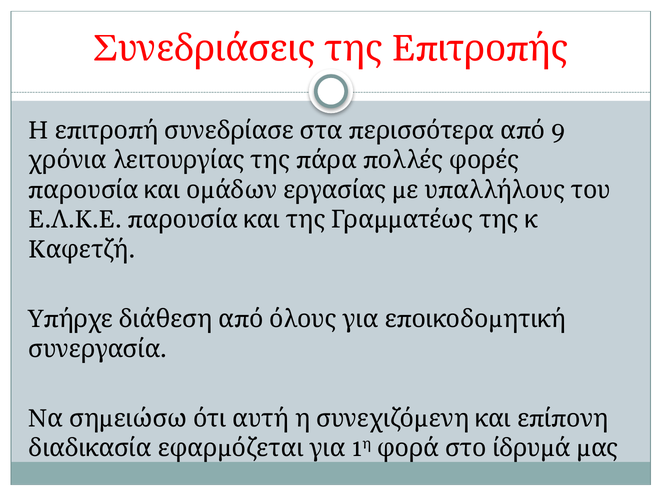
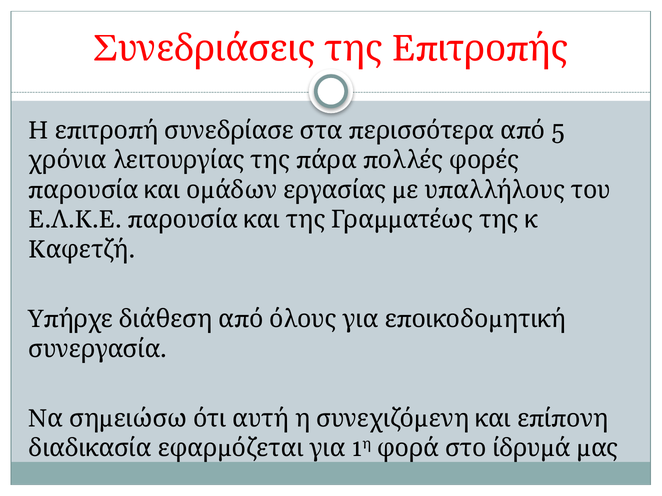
9: 9 -> 5 (558, 131)
